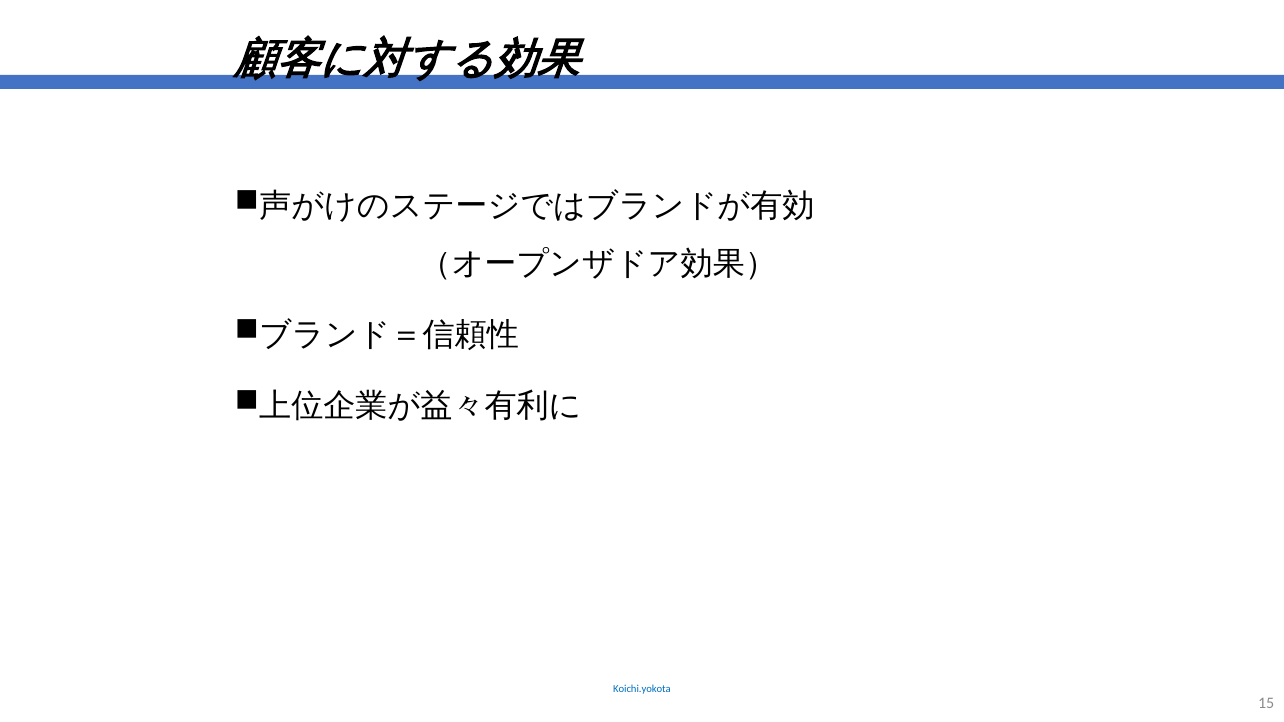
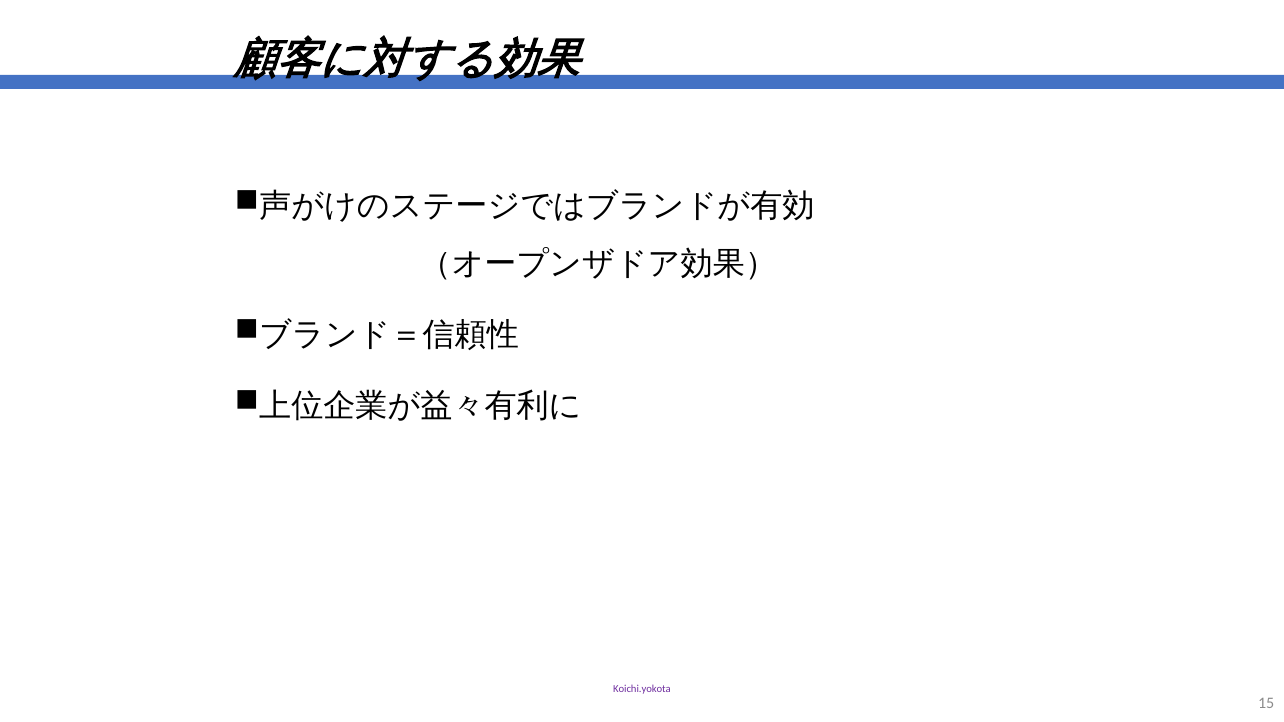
Koichi.yokota colour: blue -> purple (642, 689)
